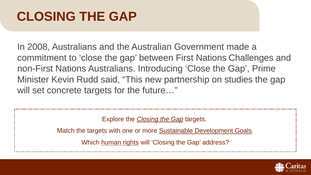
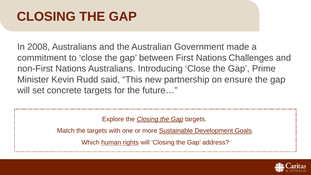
studies: studies -> ensure (238, 80)
